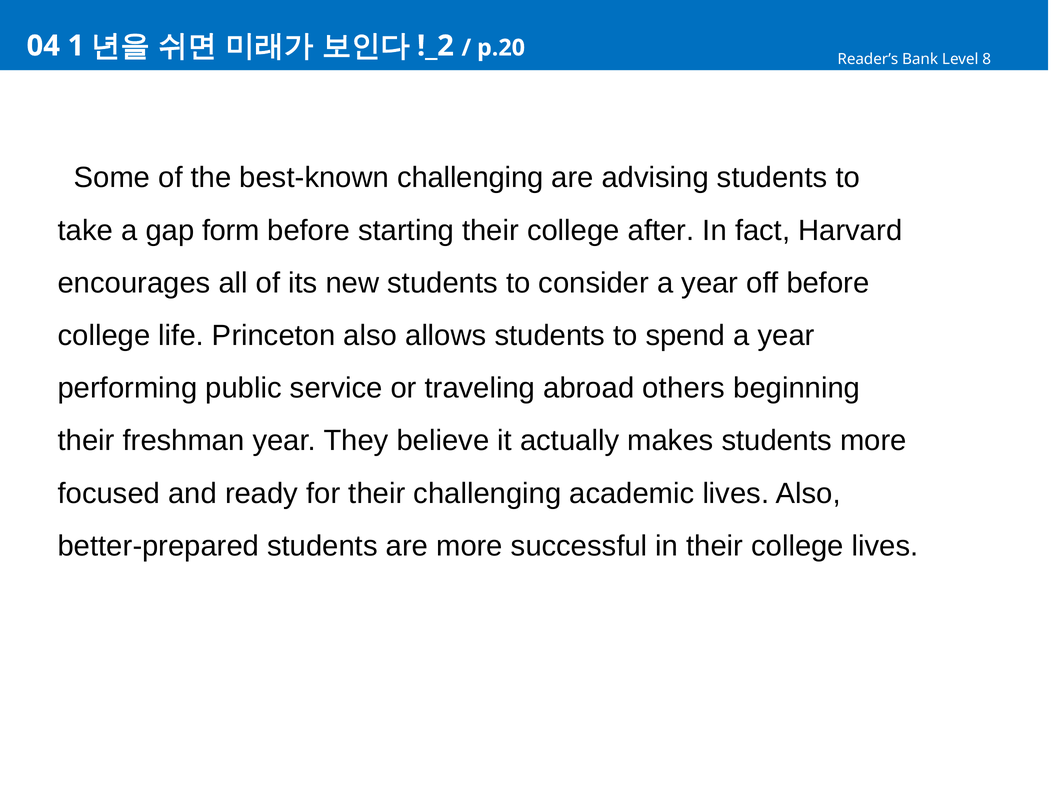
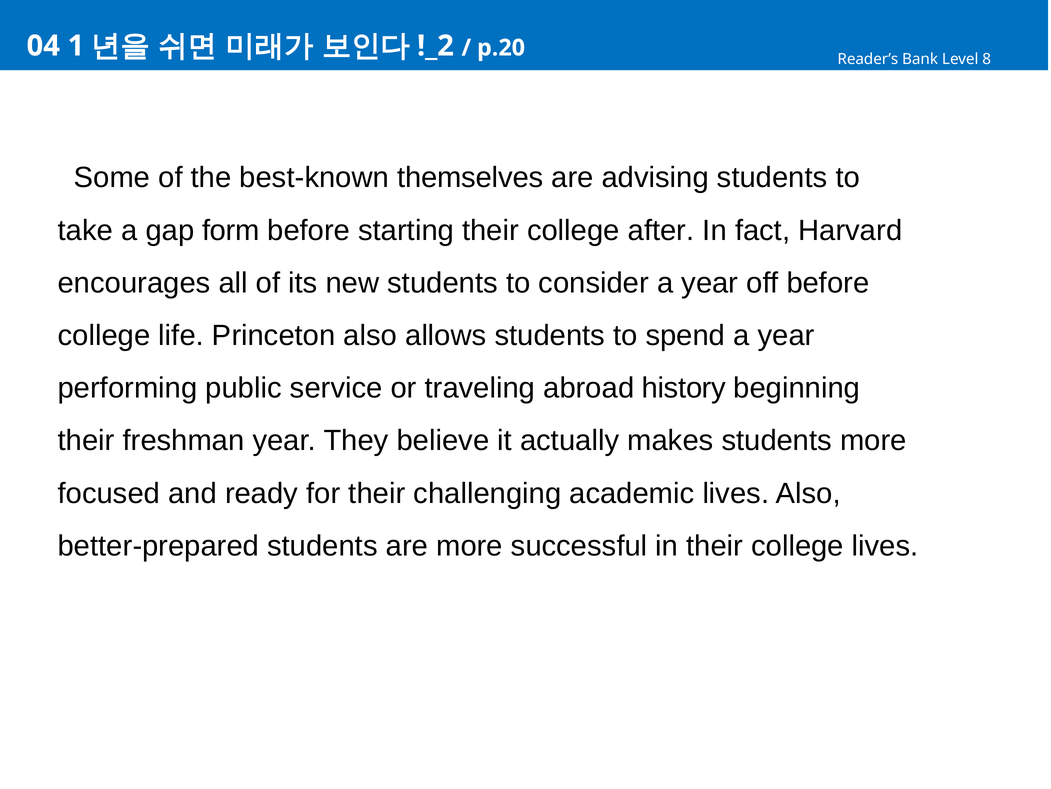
best-known challenging: challenging -> themselves (470, 178)
others: others -> history (684, 388)
